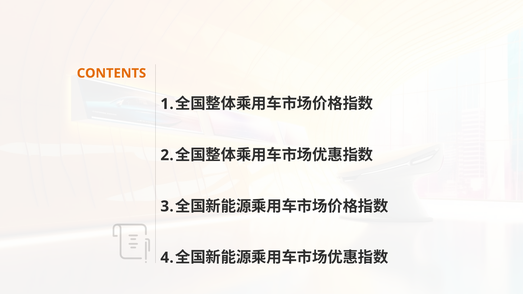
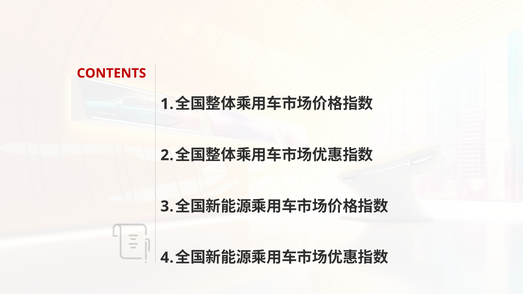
CONTENTS colour: orange -> red (111, 73)
